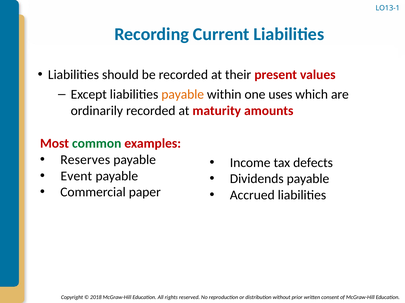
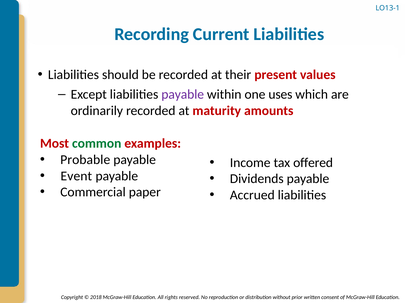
payable colour: orange -> purple (183, 95)
Reserves: Reserves -> Probable (85, 160)
defects: defects -> offered (313, 163)
